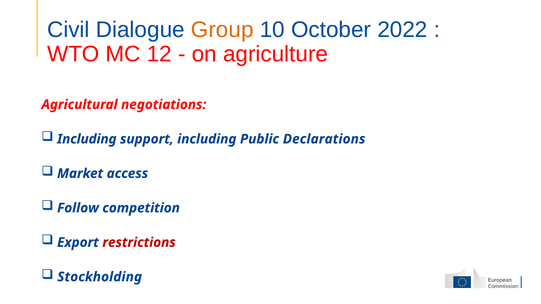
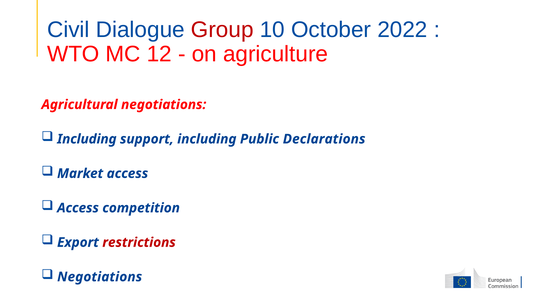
Group colour: orange -> red (222, 30)
Follow: Follow -> Access (78, 208)
Stockholding: Stockholding -> Negotiations (100, 277)
